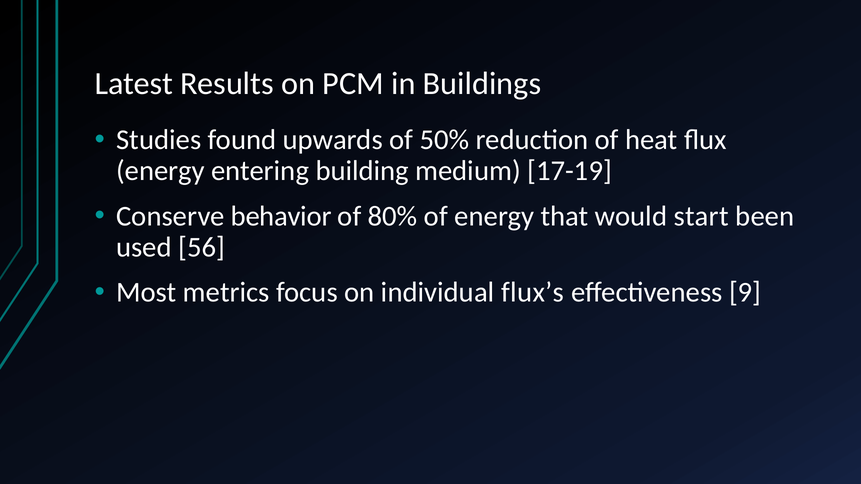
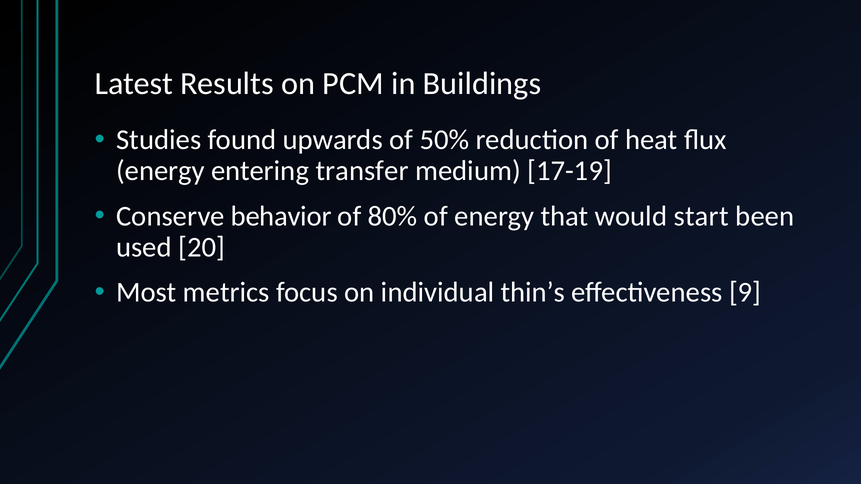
building: building -> transfer (362, 171)
56: 56 -> 20 (202, 247)
flux’s: flux’s -> thin’s (533, 293)
